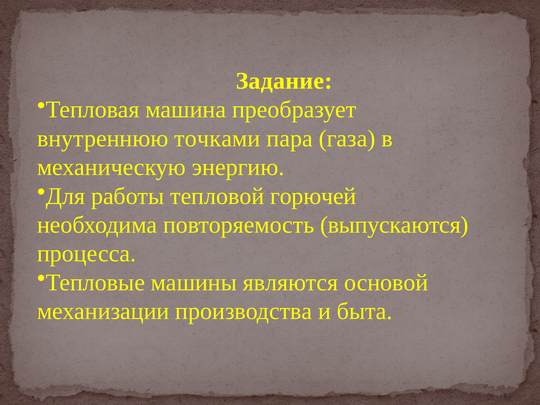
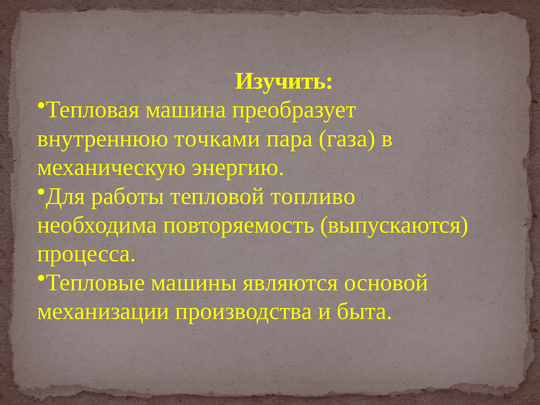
Задание: Задание -> Изучить (284, 81)
горючей: горючей -> топливо (313, 196)
